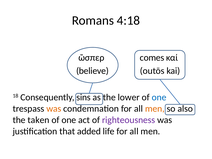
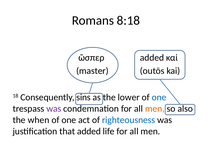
4:18: 4:18 -> 8:18 (128, 21)
ὥσπερ comes: comes -> added (152, 58)
believe: believe -> master (92, 71)
was colour: orange -> purple (54, 109)
taken: taken -> when (38, 120)
righteousness colour: purple -> blue (129, 120)
